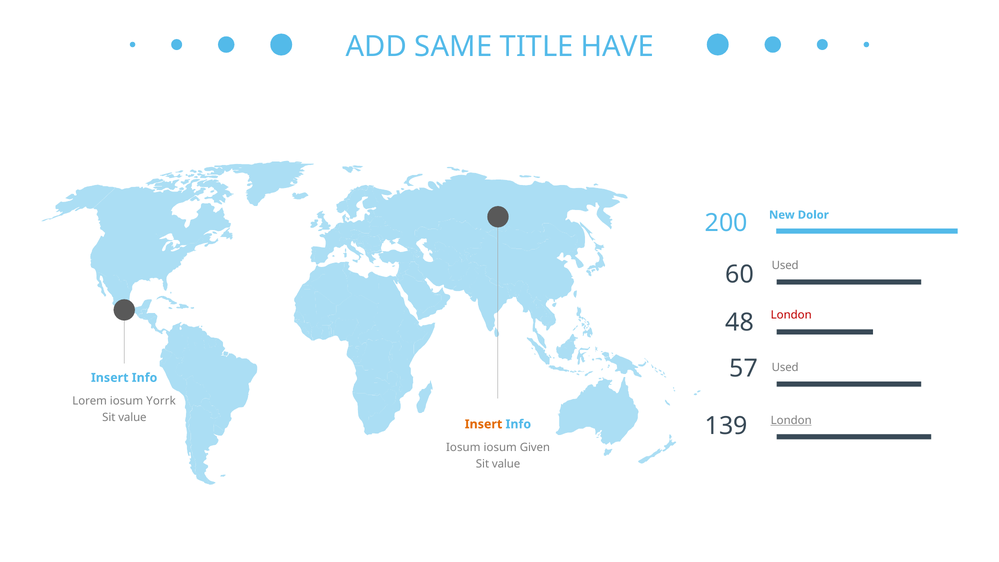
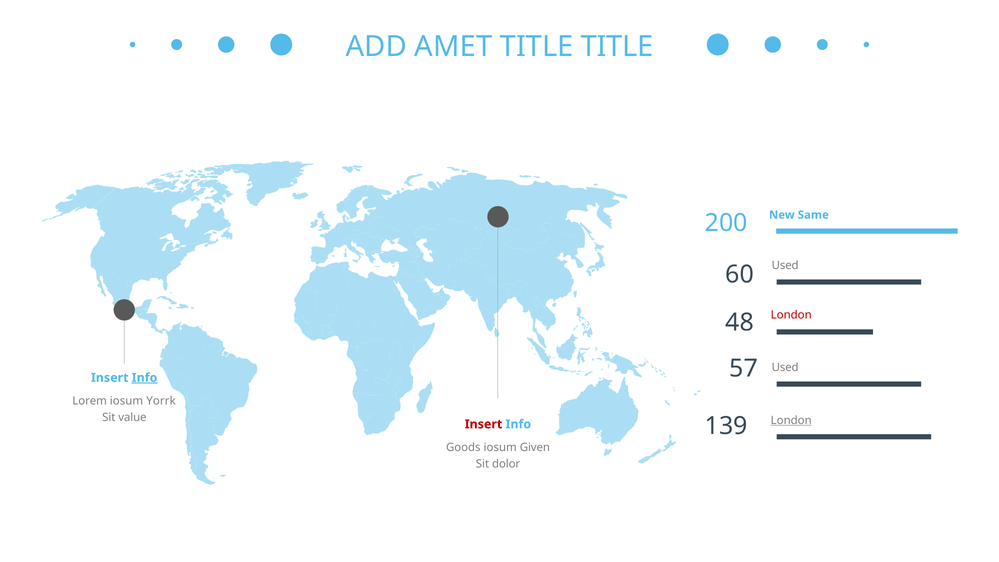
SAME: SAME -> AMET (453, 47)
TITLE HAVE: HAVE -> TITLE (617, 47)
Dolor: Dolor -> Same (813, 215)
Info underline: none -> present (145, 378)
Insert colour: orange -> red (484, 424)
Iosum: Iosum -> Goods (463, 448)
value: value -> dolor (506, 464)
